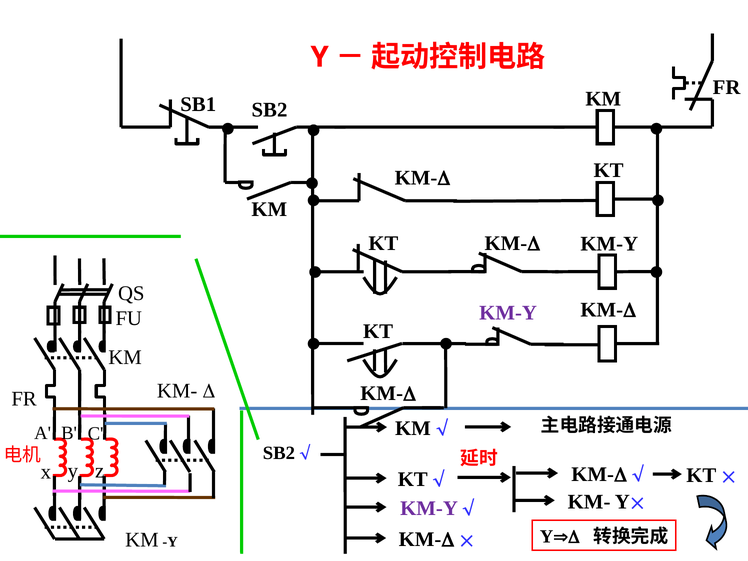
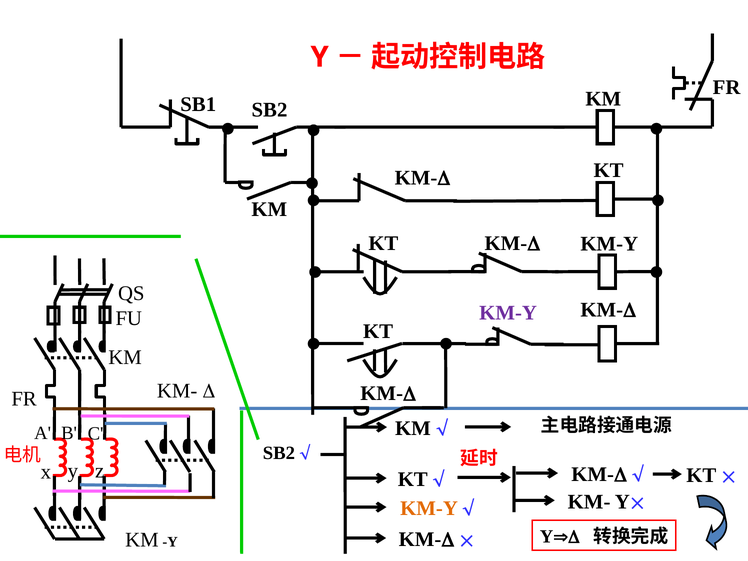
KM-Y colour: purple -> orange (429, 509)
